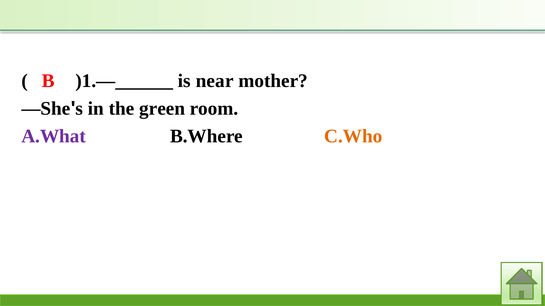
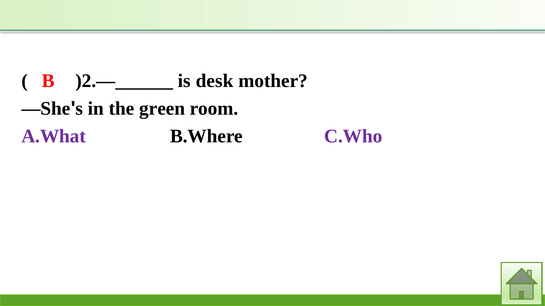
)1.—______: )1.—______ -> )2.—______ (124, 81)
near: near -> desk (215, 81)
C.Who colour: orange -> purple (353, 136)
